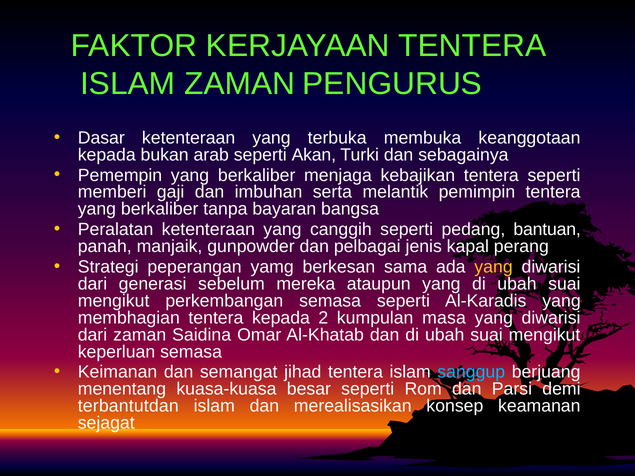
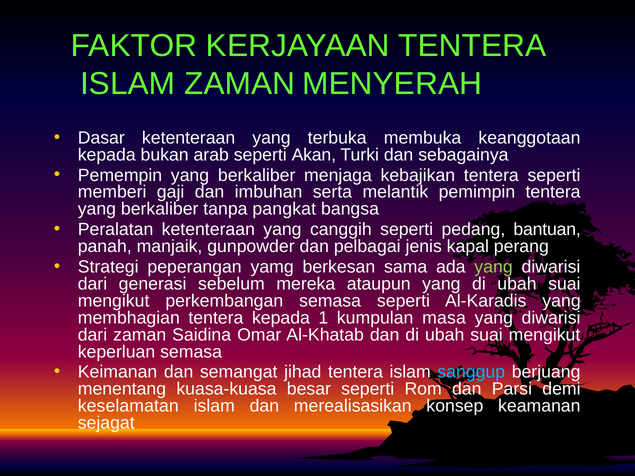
PENGURUS: PENGURUS -> MENYERAH (392, 84)
bayaran: bayaran -> pangkat (284, 209)
yang colour: yellow -> light green (494, 267)
2: 2 -> 1 (323, 318)
terbantutdan: terbantutdan -> keselamatan (128, 406)
